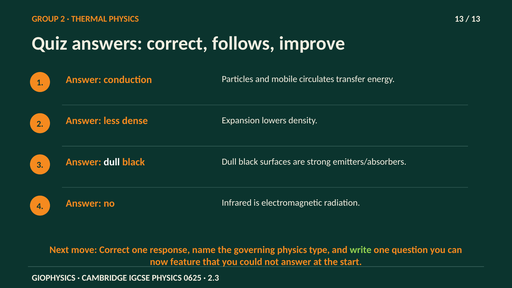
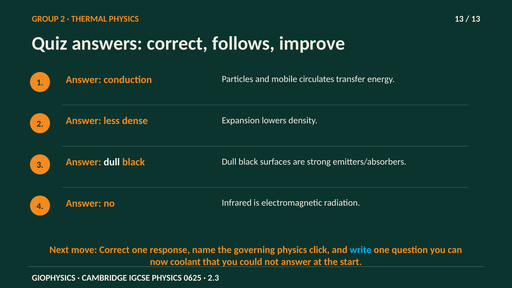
type: type -> click (319, 250)
write colour: light green -> light blue (361, 250)
feature: feature -> coolant (185, 262)
